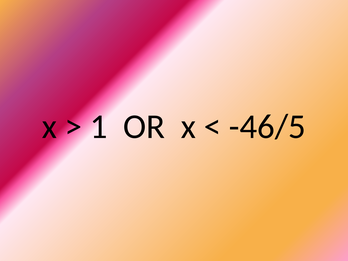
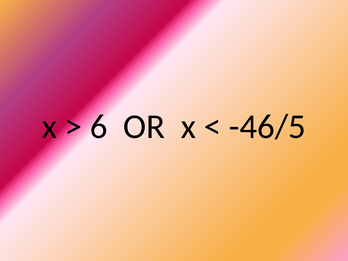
1: 1 -> 6 (99, 127)
